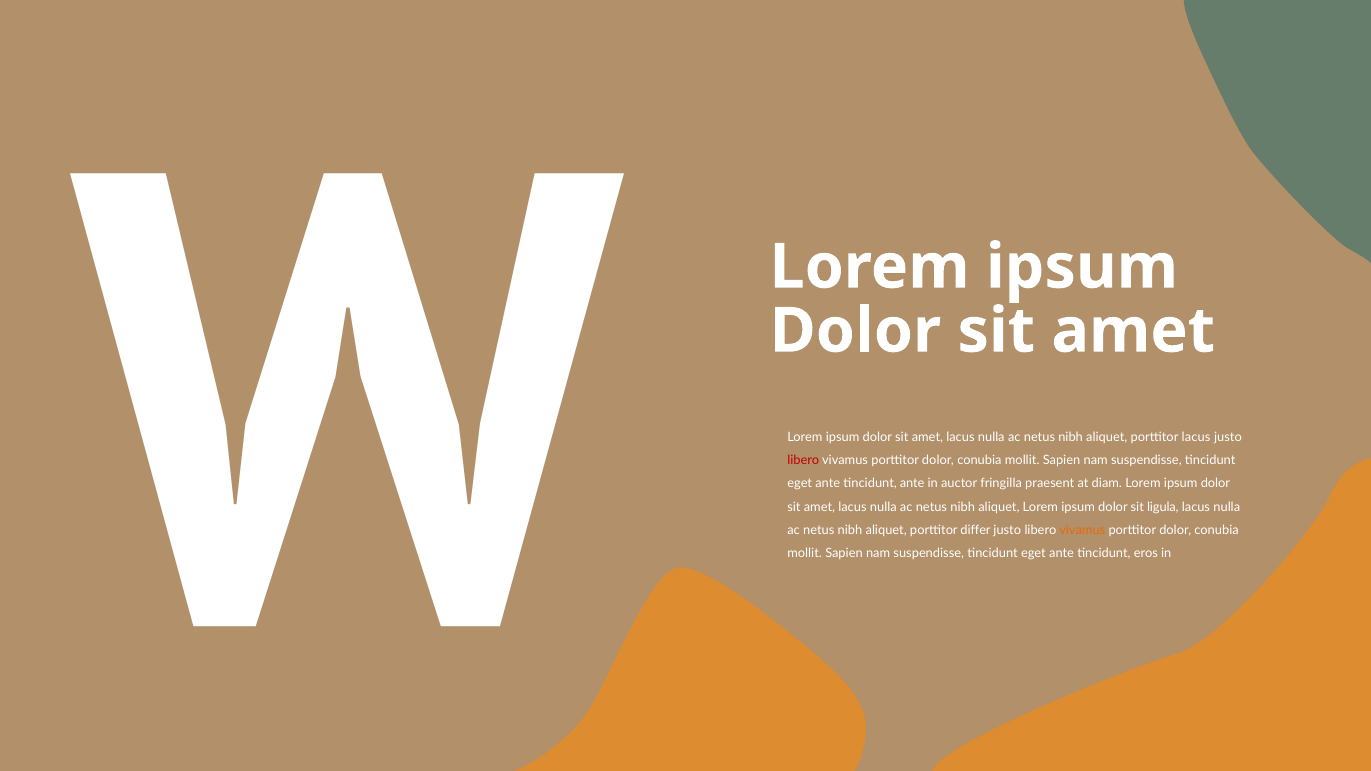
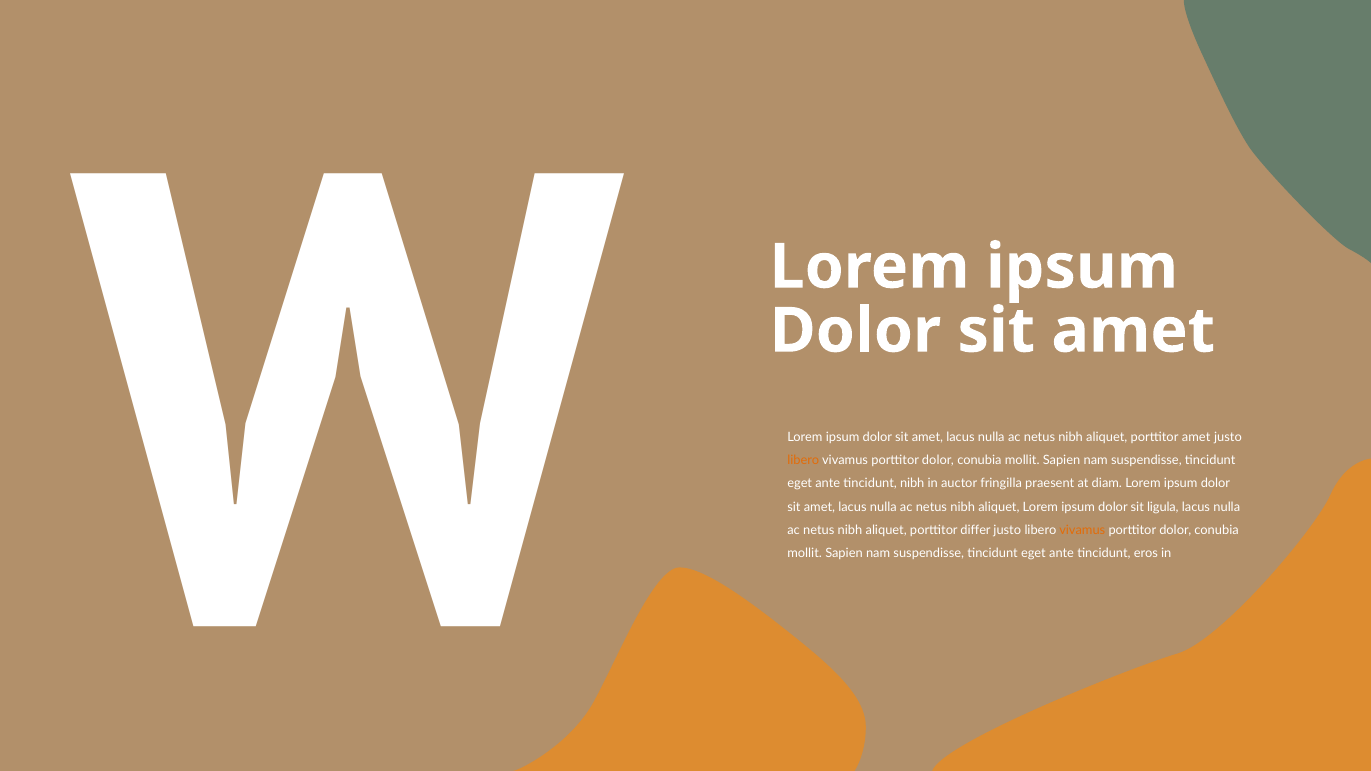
porttitor lacus: lacus -> amet (1196, 437)
libero colour: red -> orange (803, 460)
tincidunt ante: ante -> nibh (912, 484)
